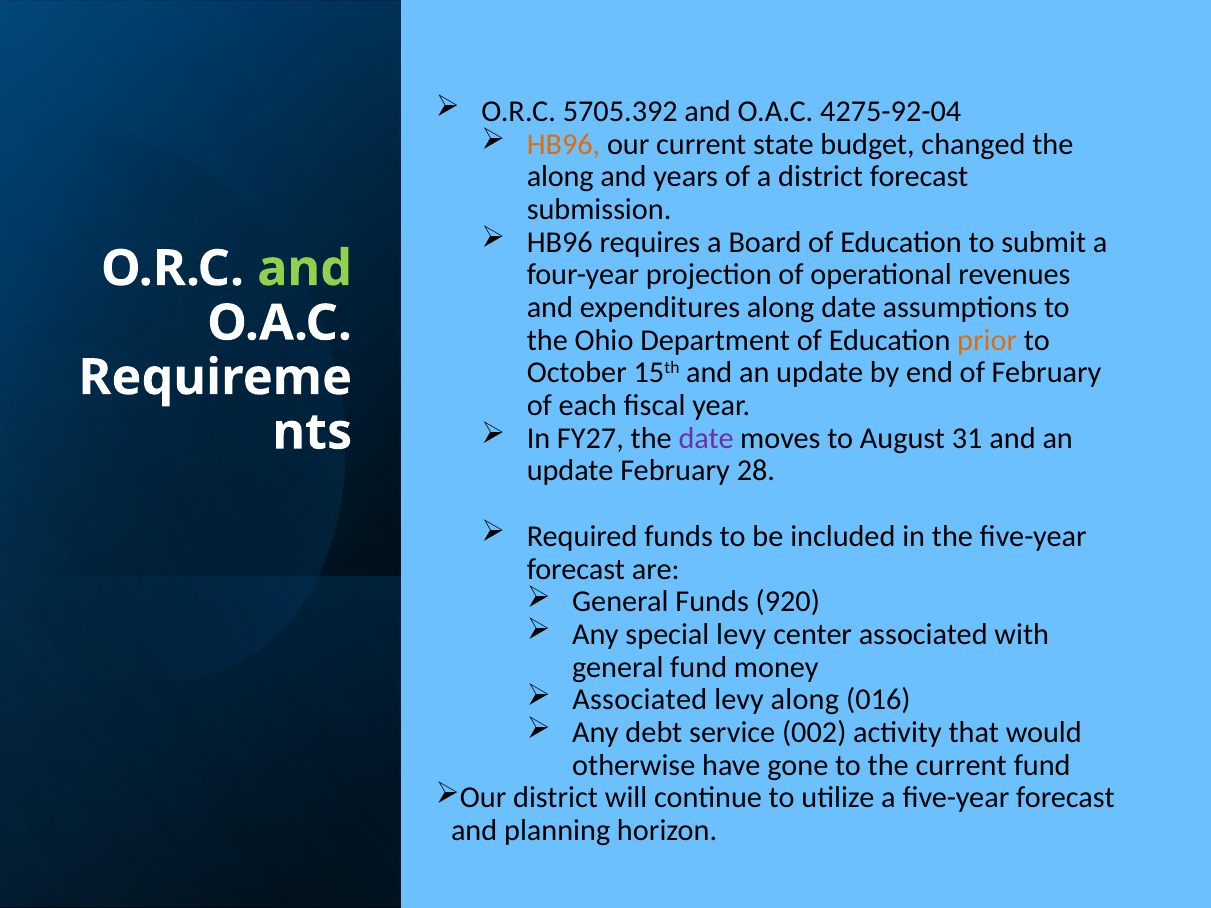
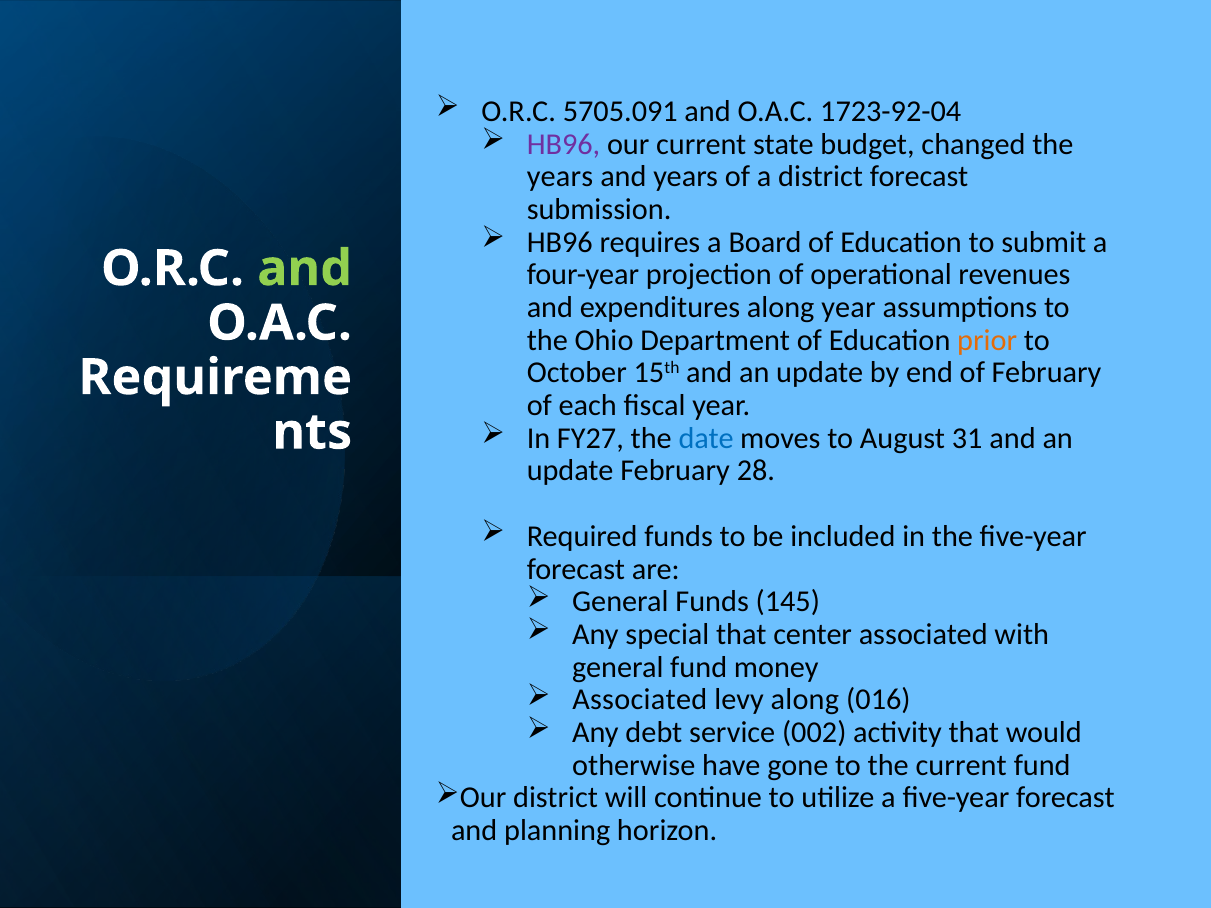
5705.392: 5705.392 -> 5705.091 (620, 111)
4275-92-04: 4275-92-04 -> 1723-92-04 (891, 111)
HB96 colour: orange -> purple (564, 144)
along: along -> years (560, 177)
along date: date -> year (848, 308)
date colour: purple -> blue (706, 438)
920: 920 -> 145 (788, 602)
special levy: levy -> that (741, 635)
